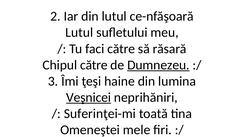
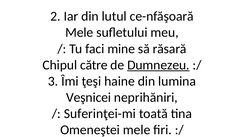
Lutul: Lutul -> Mele (79, 33)
faci către: către -> mine (121, 49)
Veşnicei underline: present -> none (89, 98)
